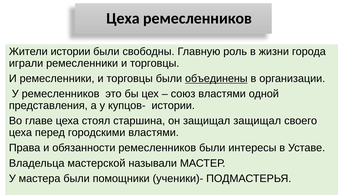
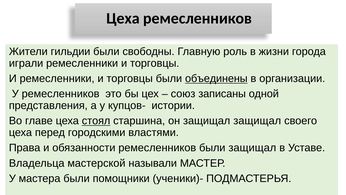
Жители истории: истории -> гильдии (70, 51)
союз властями: властями -> записаны (222, 94)
стоял underline: none -> present (96, 121)
были интересы: интересы -> защищал (252, 148)
